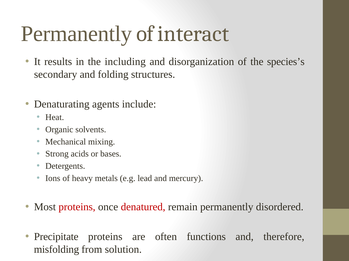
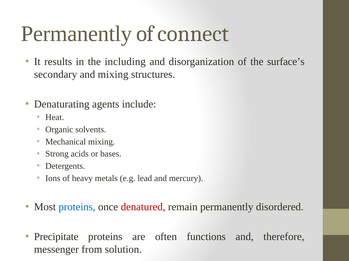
interact: interact -> connect (193, 34)
species’s: species’s -> surface’s (286, 62)
and folding: folding -> mixing (113, 75)
proteins colour: red -> blue (77, 208)
misfolding: misfolding -> messenger (56, 250)
